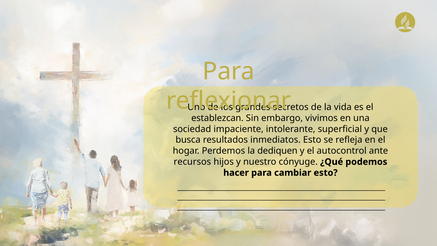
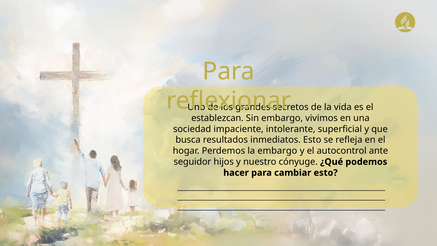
la dediquen: dediquen -> embargo (277, 151)
recursos: recursos -> seguidor (192, 162)
